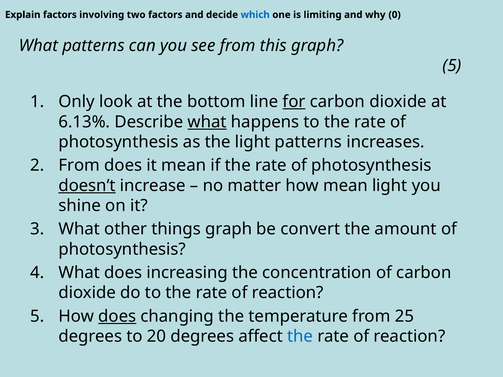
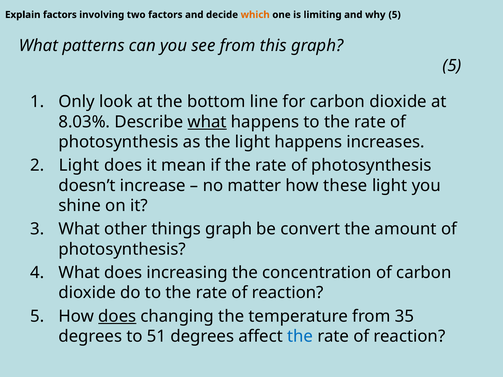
which colour: blue -> orange (255, 15)
why 0: 0 -> 5 (395, 15)
for underline: present -> none (294, 102)
6.13%: 6.13% -> 8.03% (84, 122)
light patterns: patterns -> happens (308, 142)
From: From -> Light (79, 165)
doesn’t underline: present -> none (87, 186)
how mean: mean -> these (345, 186)
25: 25 -> 35 (404, 316)
20: 20 -> 51 (157, 336)
